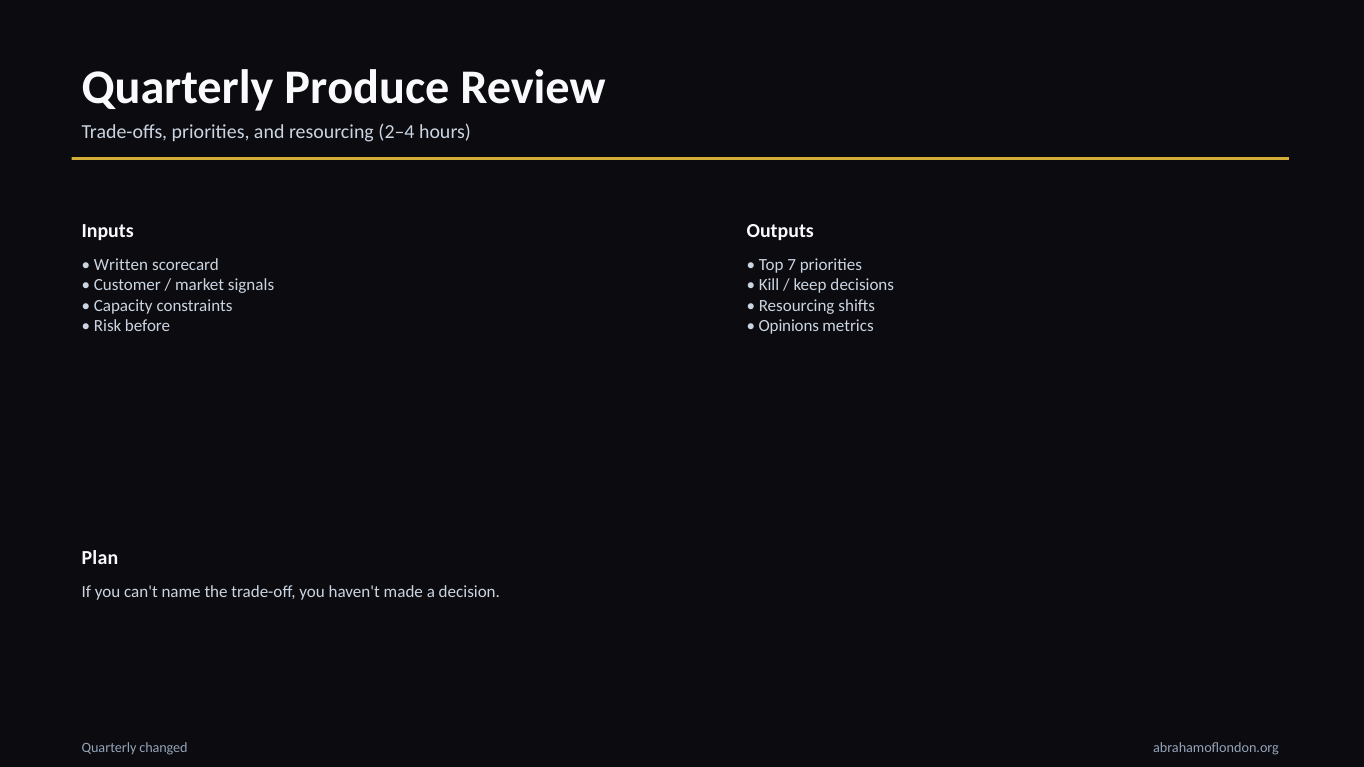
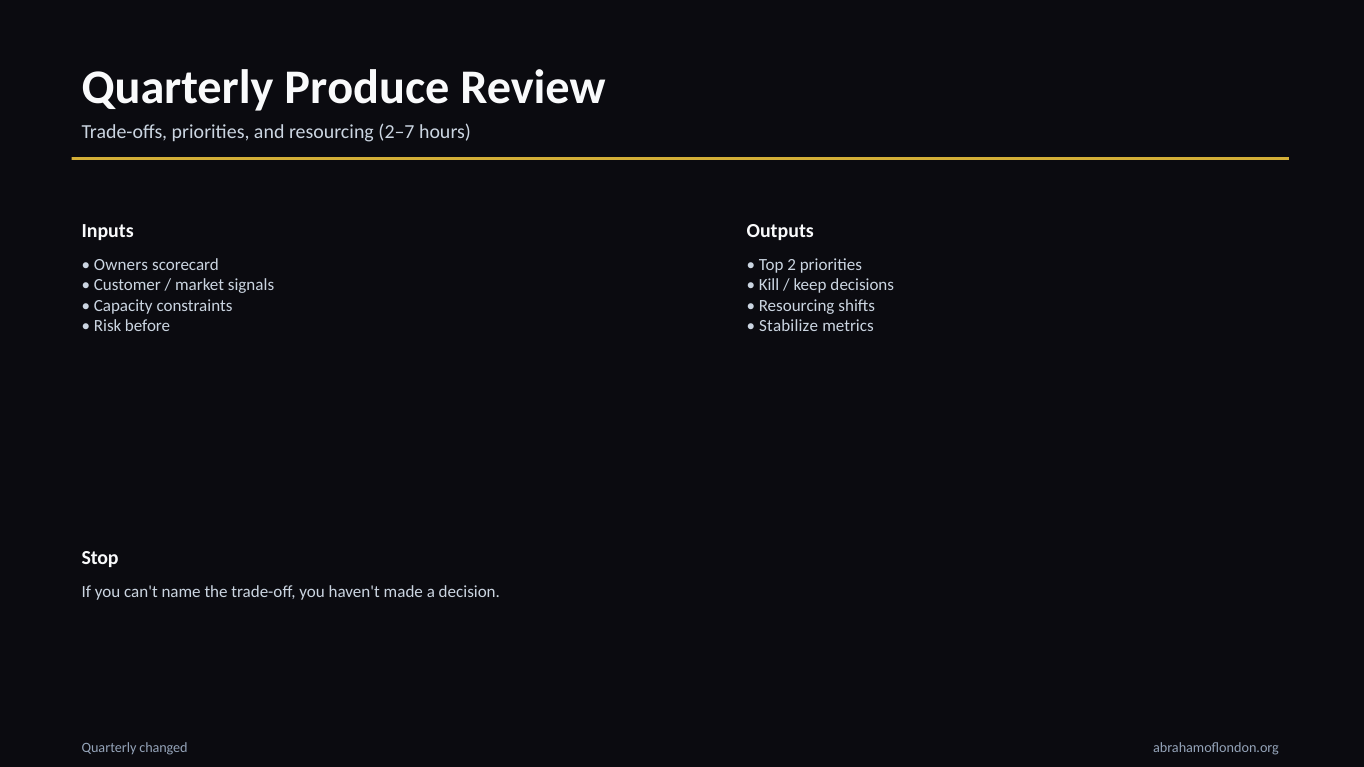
2–4: 2–4 -> 2–7 (397, 132)
Written: Written -> Owners (121, 265)
7: 7 -> 2 (792, 265)
Opinions: Opinions -> Stabilize (789, 326)
Plan: Plan -> Stop (100, 558)
